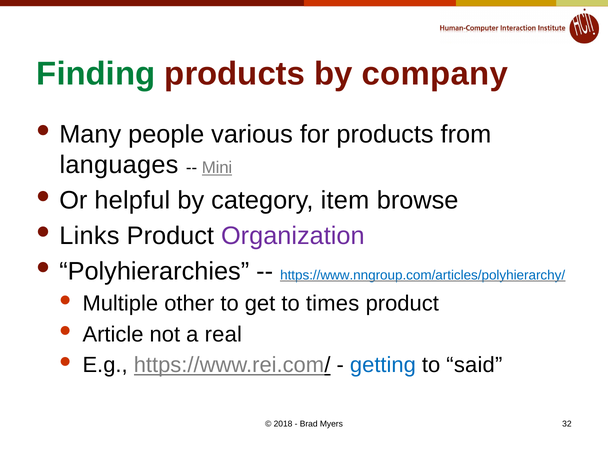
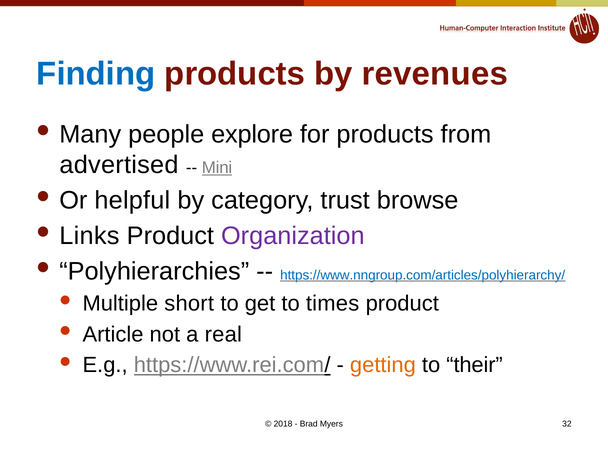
Finding colour: green -> blue (96, 74)
company: company -> revenues (435, 74)
various: various -> explore (252, 134)
languages: languages -> advertised (119, 165)
item: item -> trust (345, 200)
other: other -> short (189, 304)
getting colour: blue -> orange (383, 365)
said: said -> their (475, 365)
